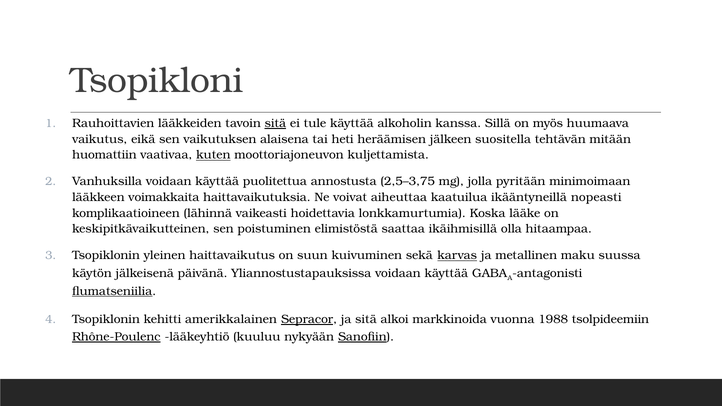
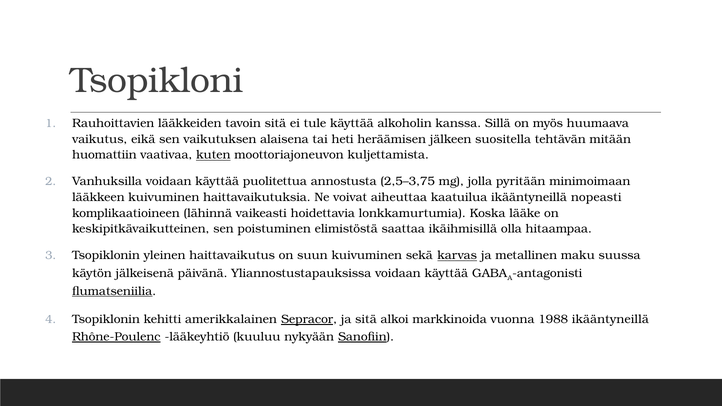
sitä underline: present -> none (275, 123)
lääkkeen voimakkaita: voimakkaita -> kuivuminen (164, 197)
1988 tsolpideemiin: tsolpideemiin -> ikääntyneillä (610, 319)
